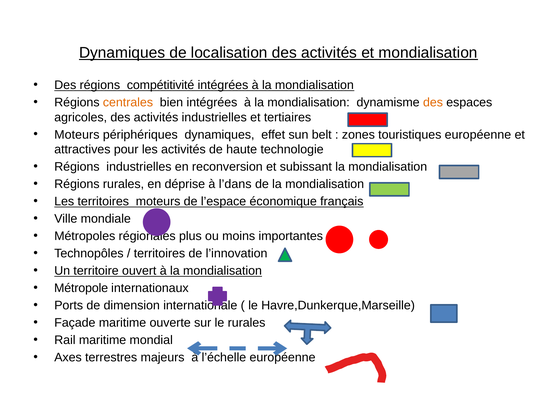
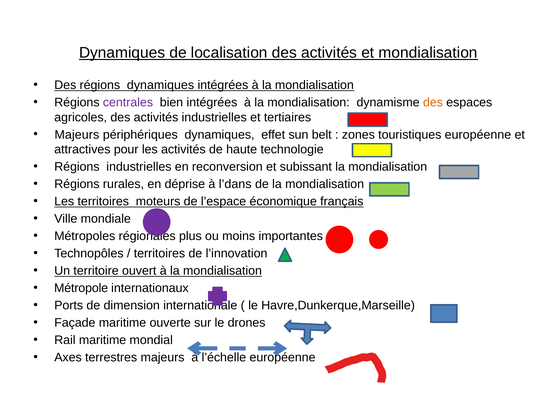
régions compétitivité: compétitivité -> dynamiques (161, 85)
centrales colour: orange -> purple (128, 102)
Moteurs: Moteurs -> Majeurs (77, 135)
le rurales: rurales -> drones (247, 323)
